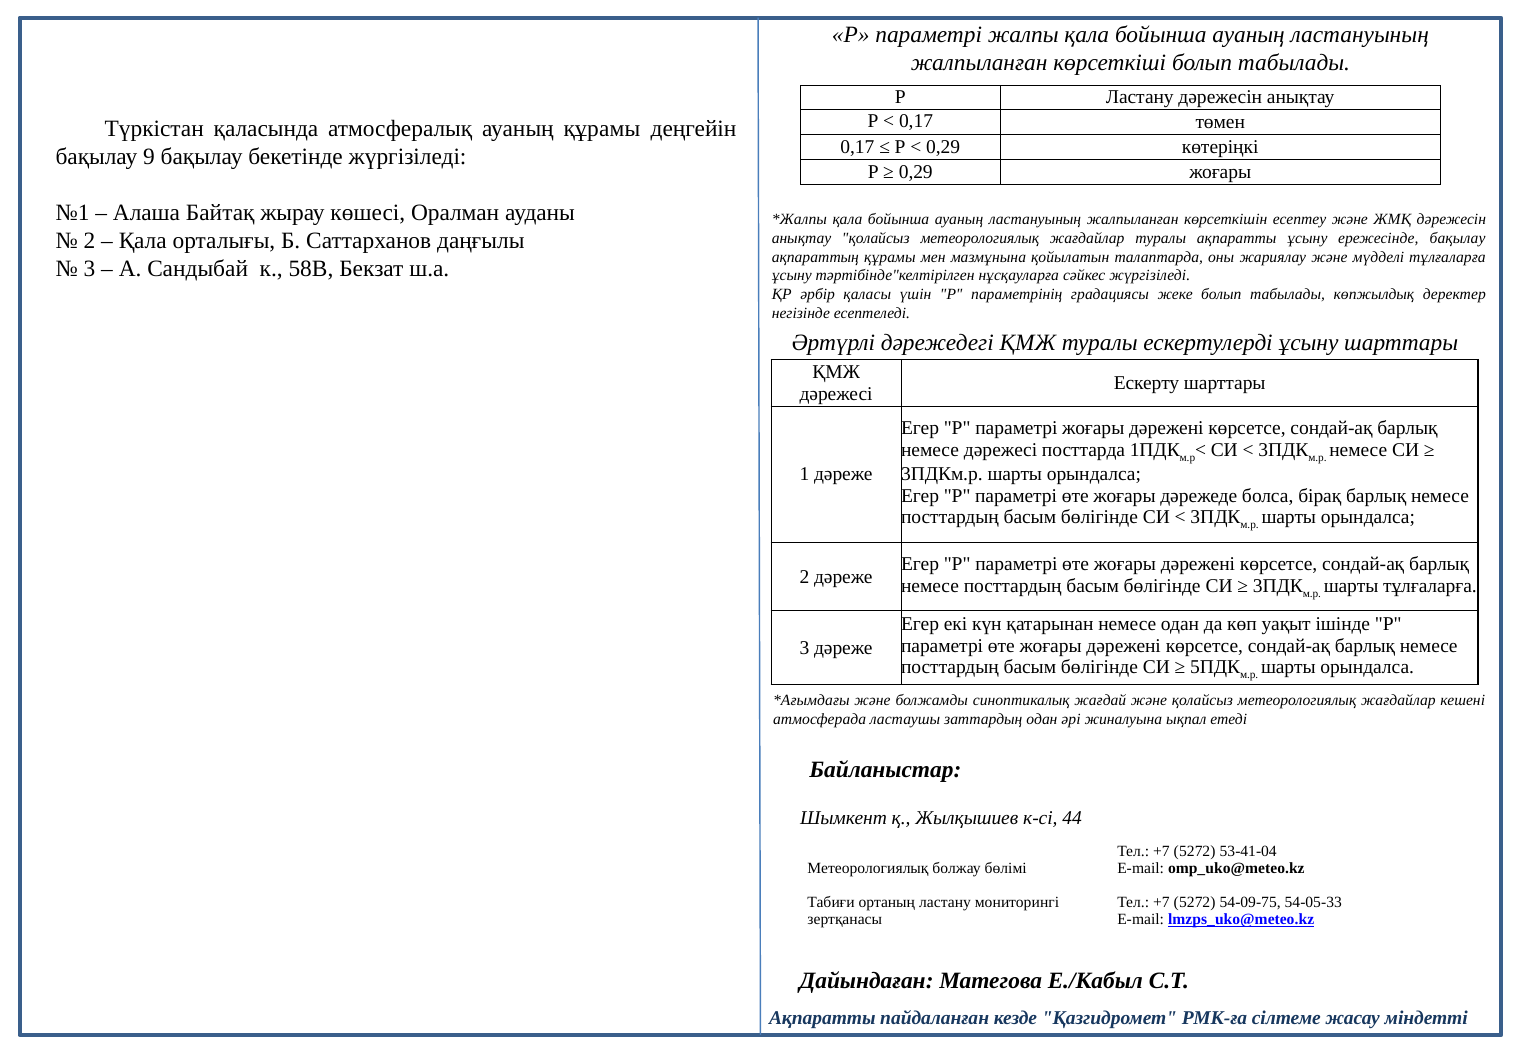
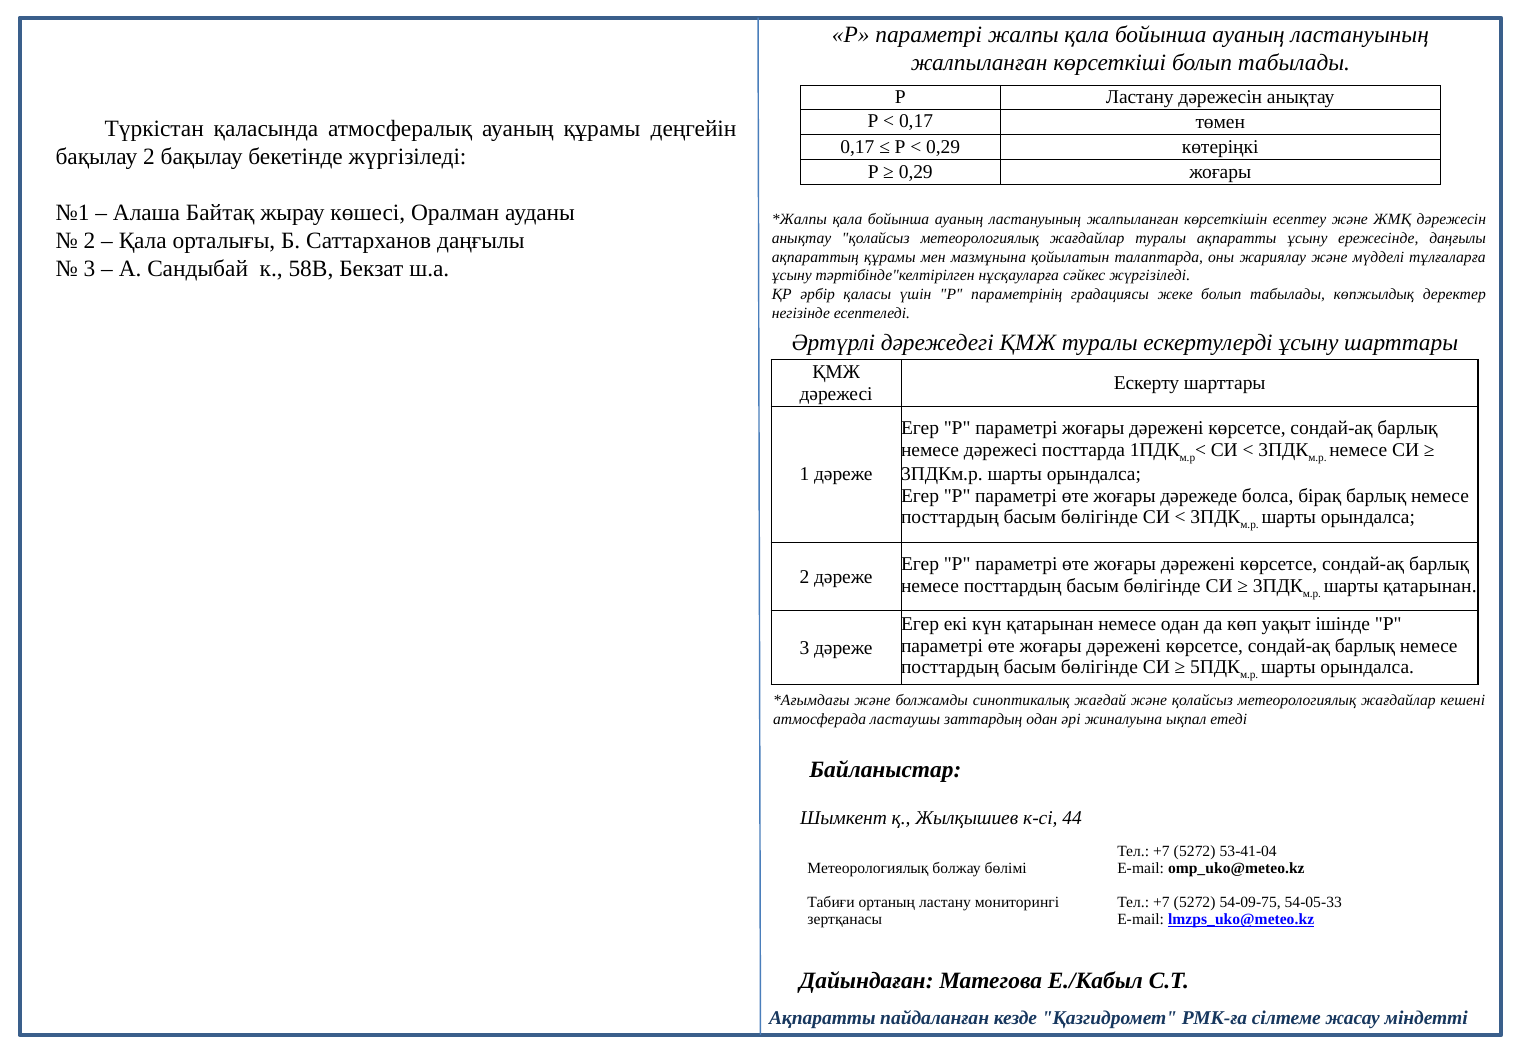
бақылау 9: 9 -> 2 (149, 157)
ережесінде бақылау: бақылау -> даңғылы (1458, 238)
шарты тұлғаларға: тұлғаларға -> қатарынан (1430, 586)
